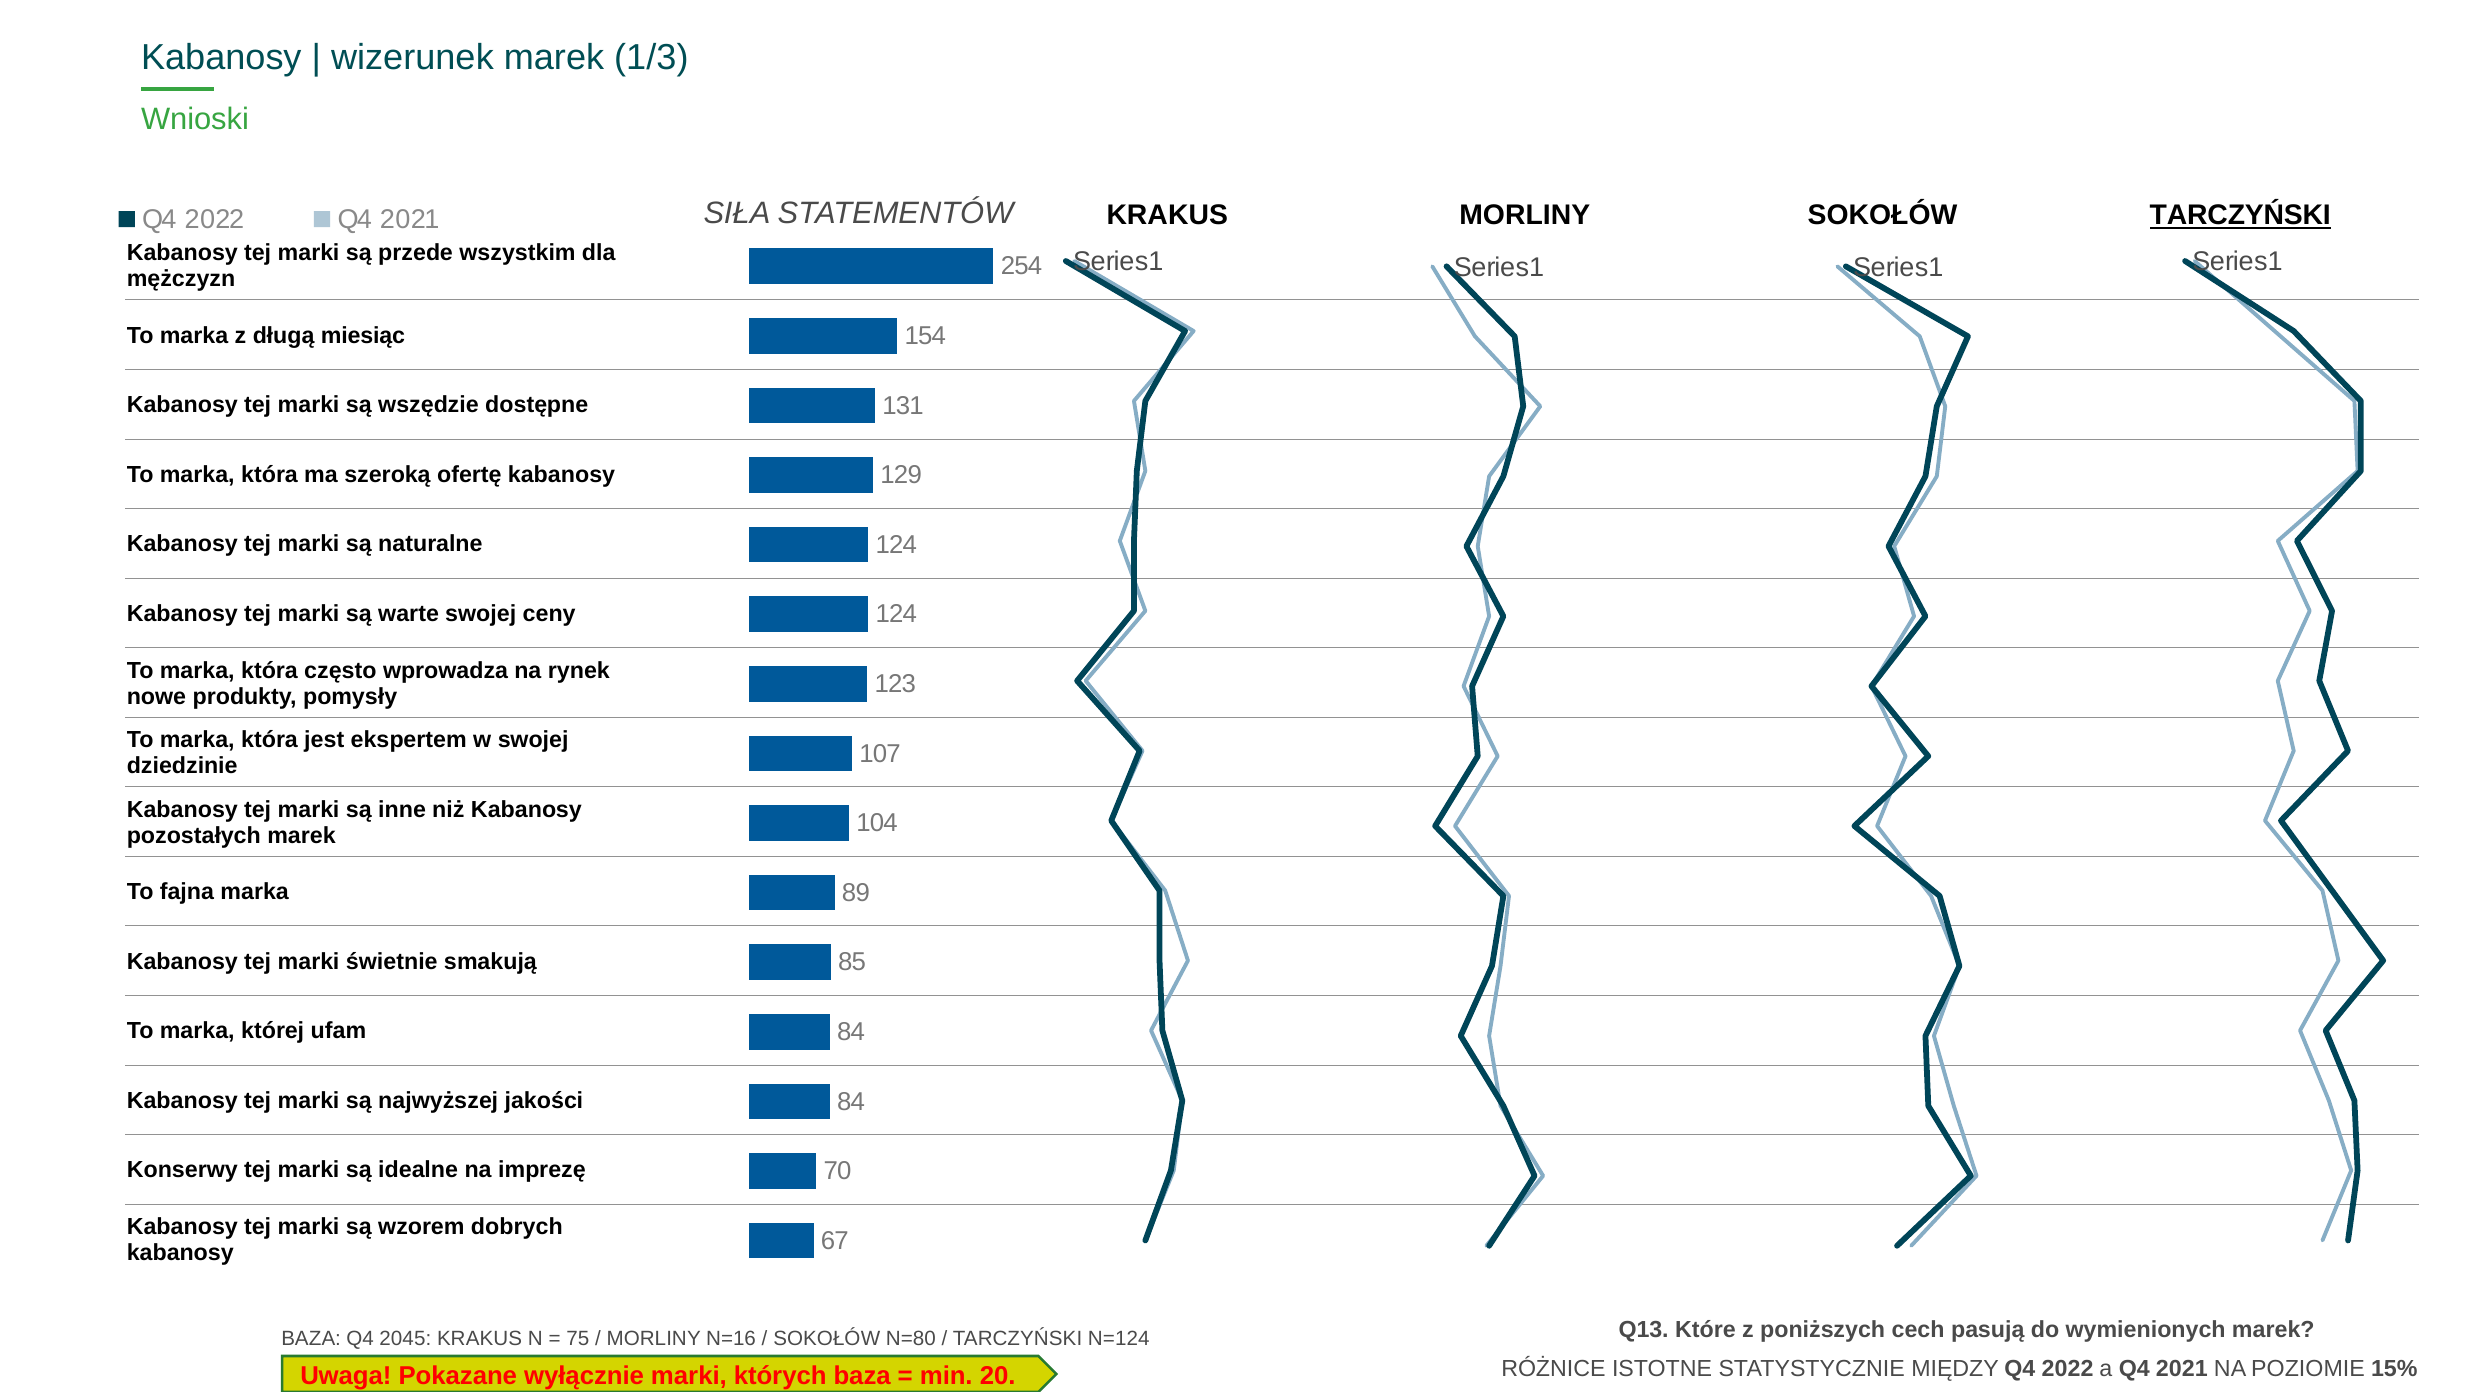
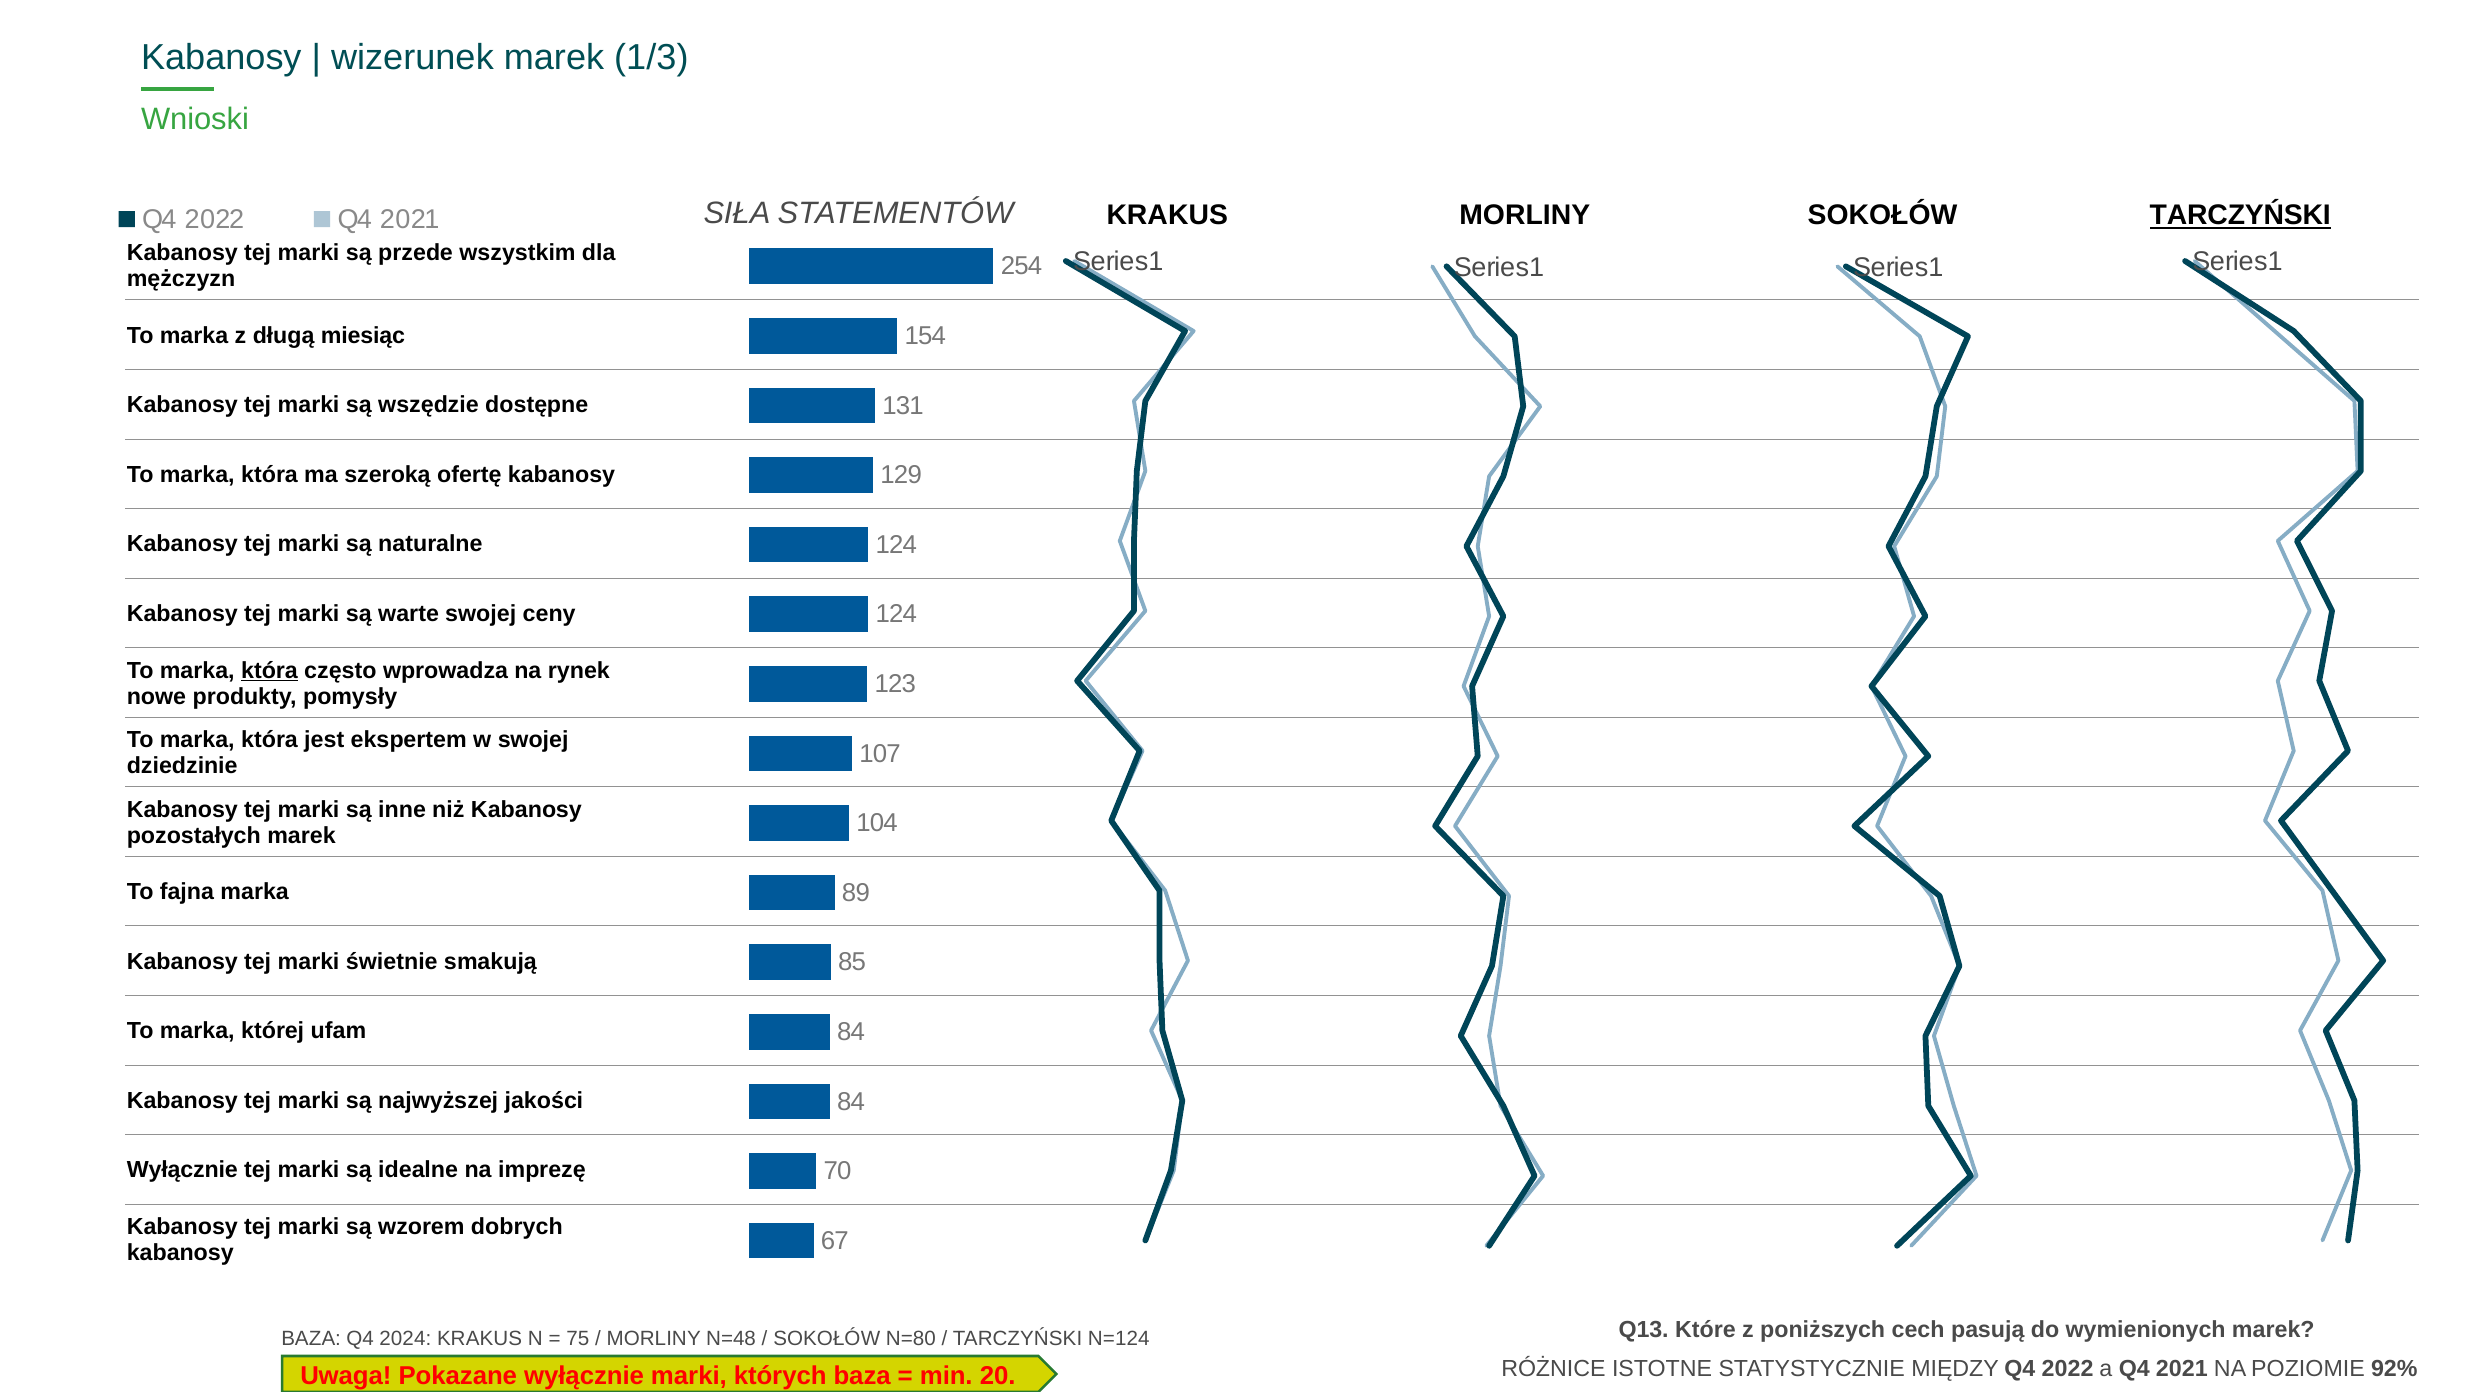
która underline: none -> present (269, 670)
Konserwy: Konserwy -> Wyłącznie (182, 1170)
2045: 2045 -> 2024 (405, 1338)
N=16: N=16 -> N=48 (731, 1338)
15%: 15% -> 92% (2394, 1368)
